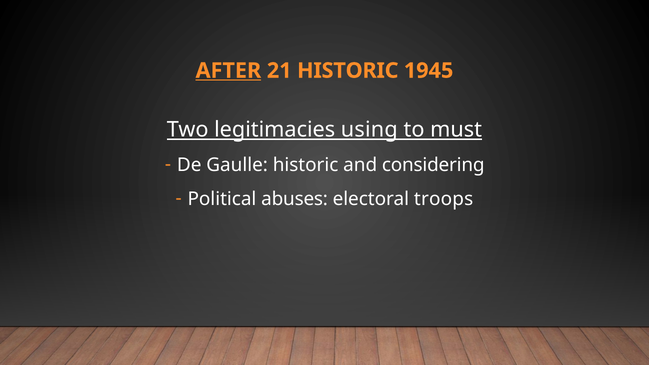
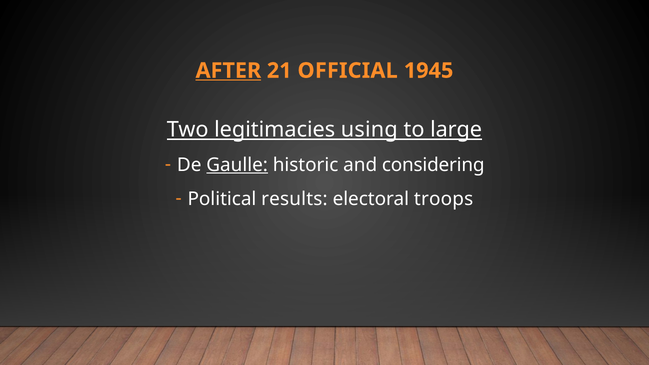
21 HISTORIC: HISTORIC -> OFFICIAL (348, 71)
must: must -> large (456, 129)
Gaulle underline: none -> present (237, 165)
abuses: abuses -> results (294, 199)
